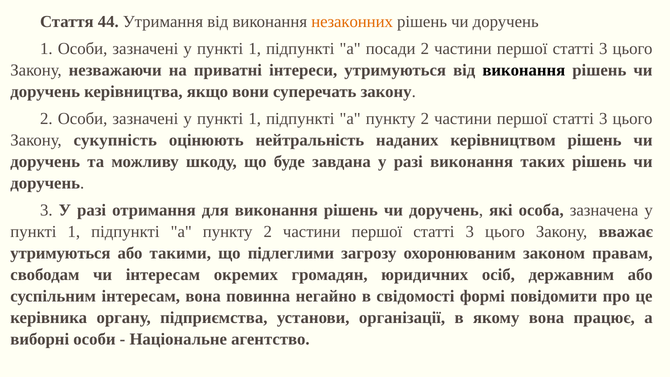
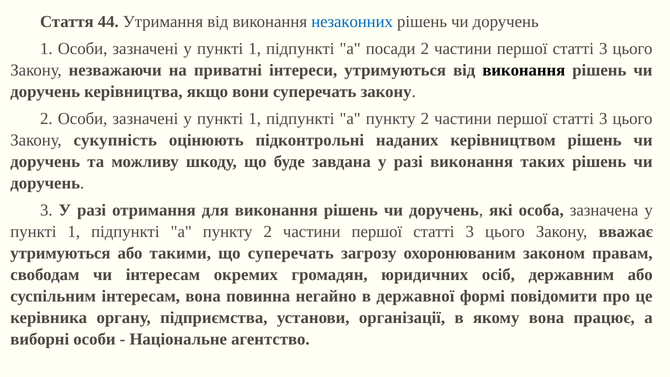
незаконних colour: orange -> blue (352, 22)
нейтральність: нейтральність -> підконтрольні (310, 140)
що підлеглими: підлеглими -> суперечать (291, 253)
свідомості: свідомості -> державної (415, 296)
